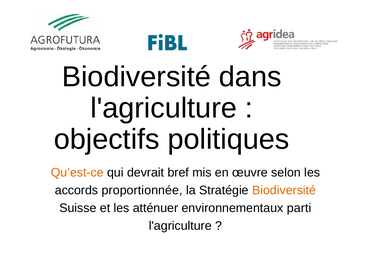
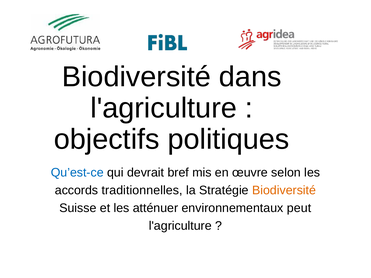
Qu’est-ce colour: orange -> blue (77, 173)
proportionnée: proportionnée -> traditionnelles (142, 191)
parti: parti -> peut (299, 208)
